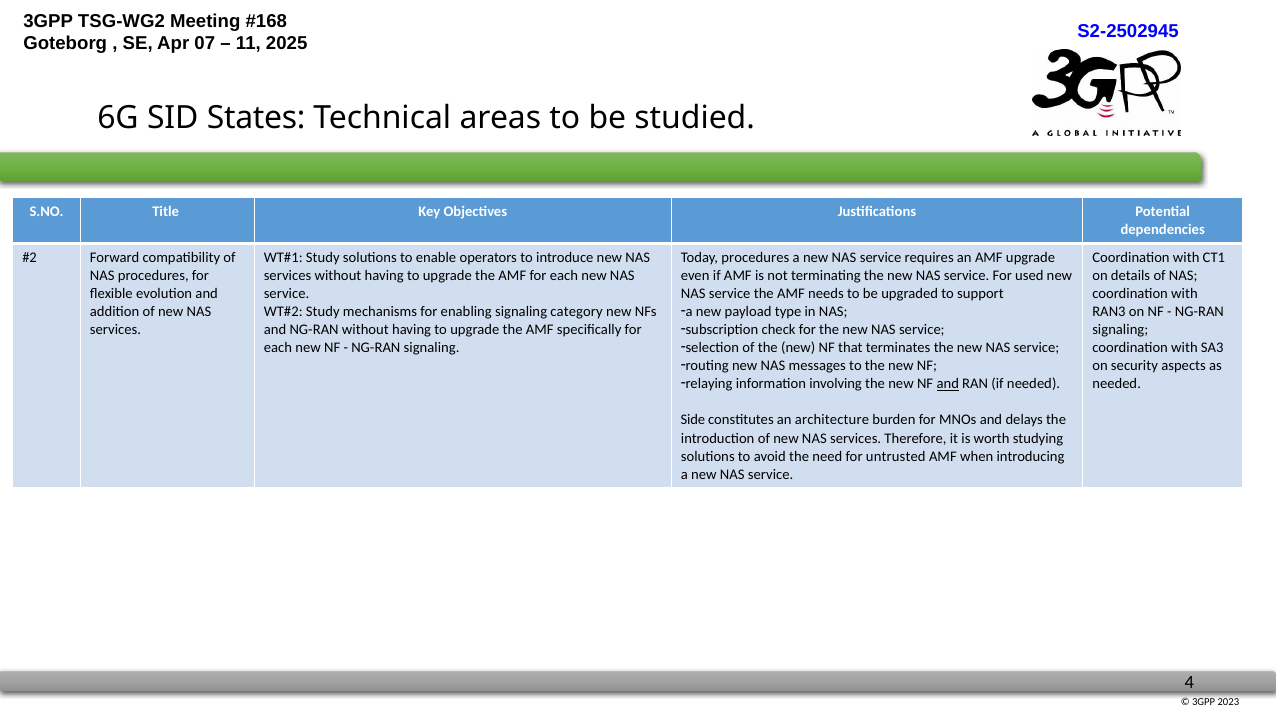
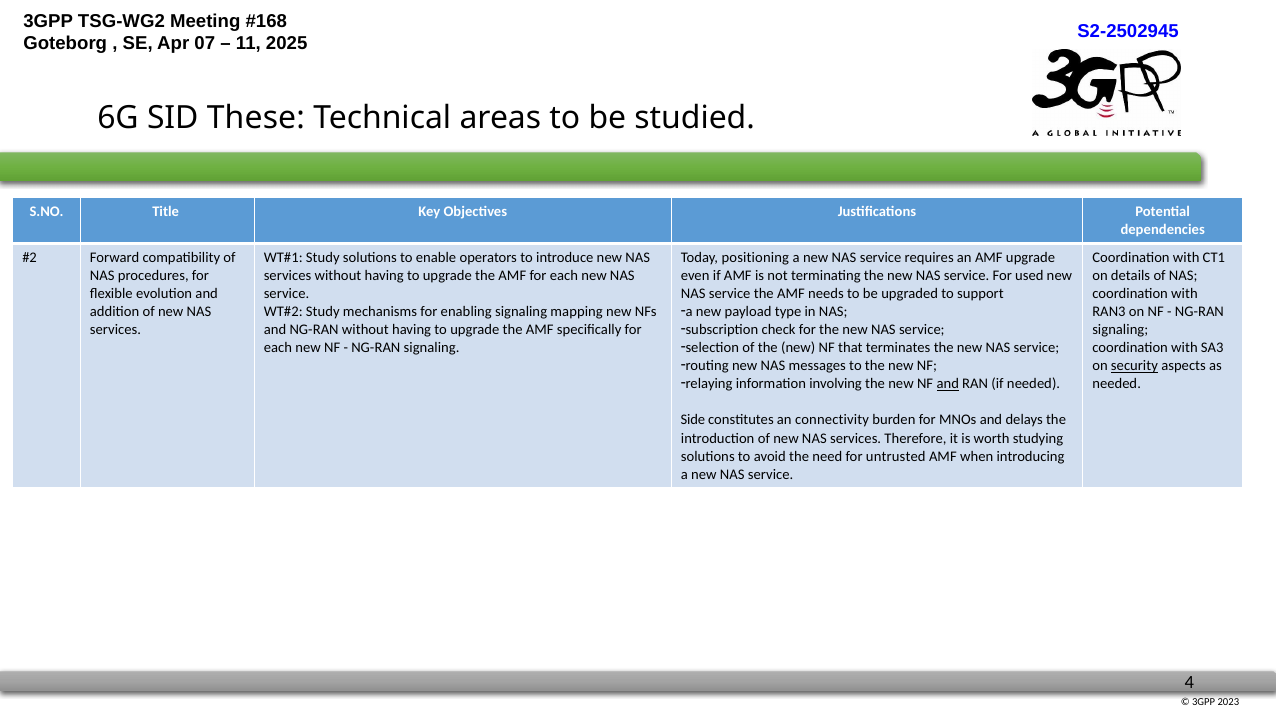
States: States -> These (256, 118)
Today procedures: procedures -> positioning (755, 258)
category: category -> mapping (577, 312)
security underline: none -> present (1134, 366)
architecture: architecture -> connectivity (832, 420)
